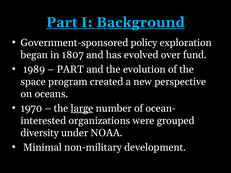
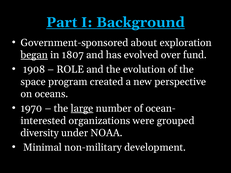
policy: policy -> about (144, 43)
began underline: none -> present (34, 55)
1989: 1989 -> 1908 (34, 69)
PART: PART -> ROLE (70, 69)
